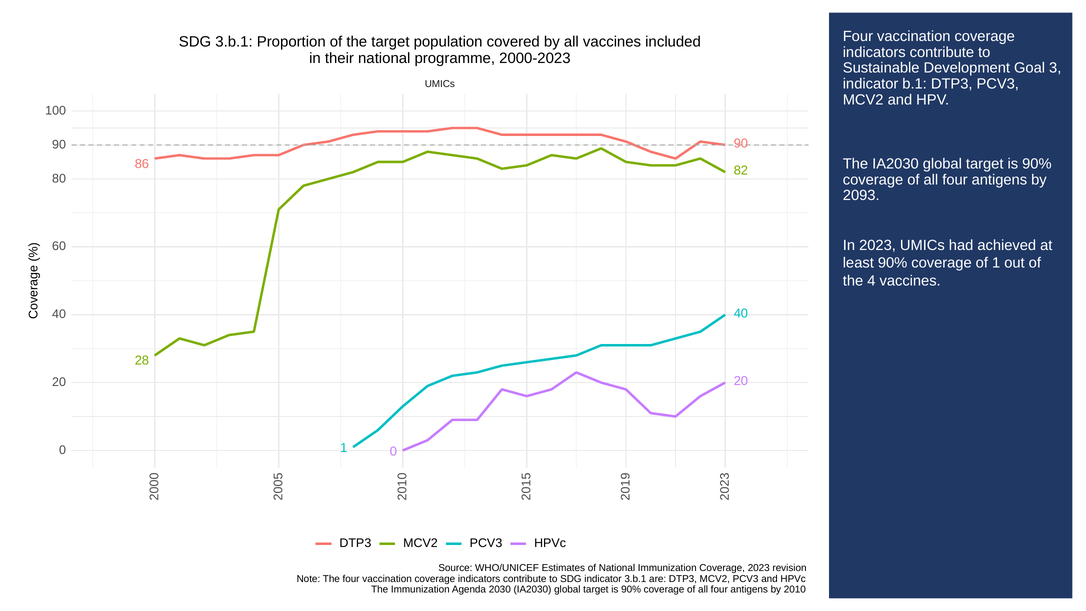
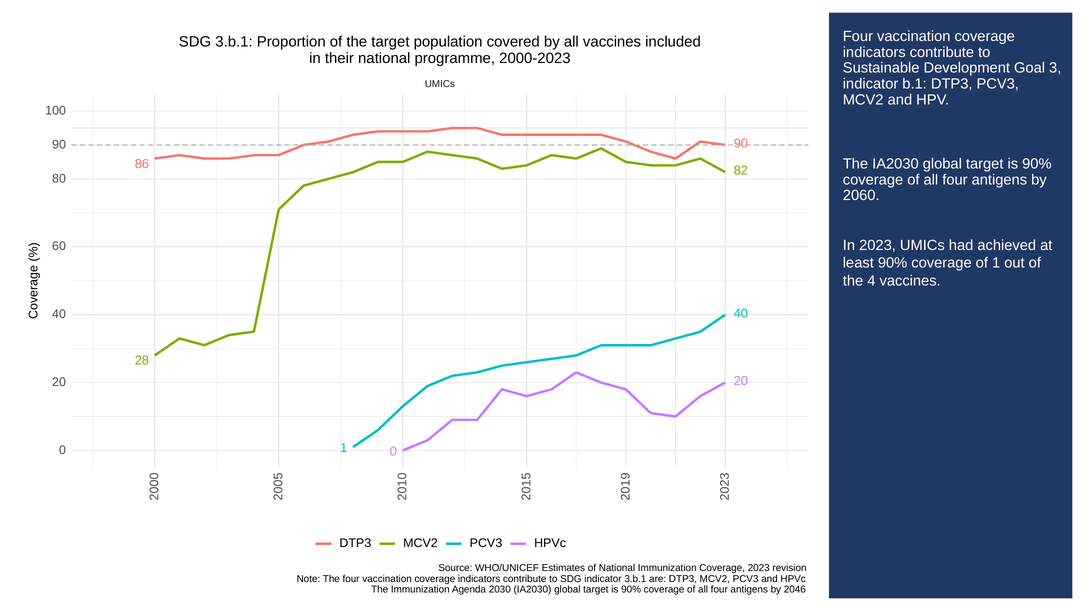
2093: 2093 -> 2060 (861, 196)
2010: 2010 -> 2046 (795, 589)
